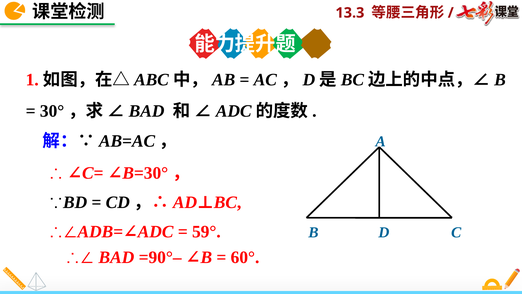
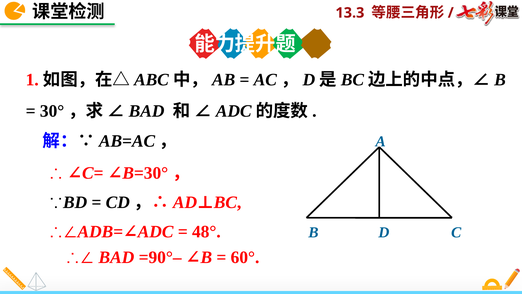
59°: 59° -> 48° (206, 231)
